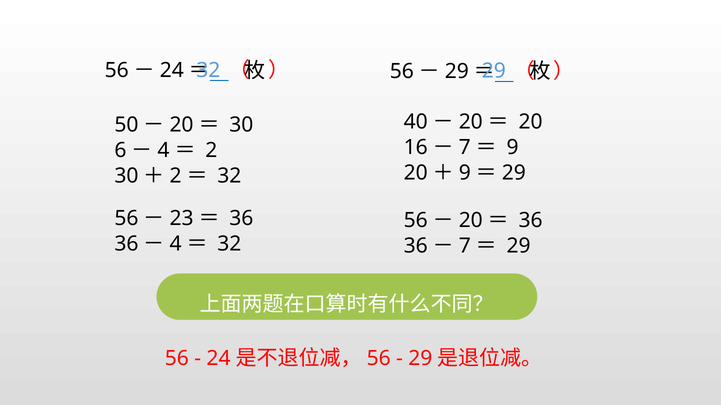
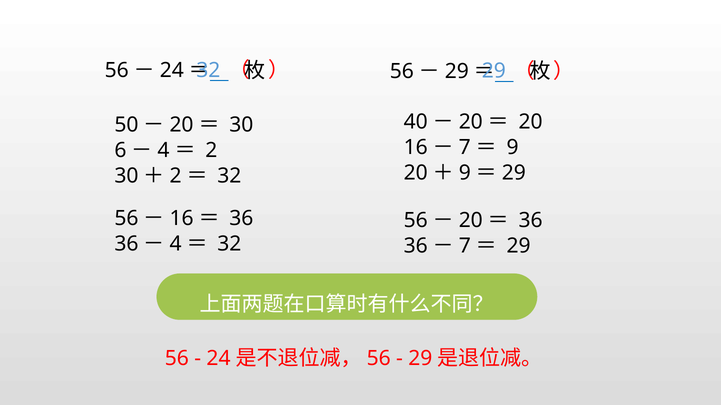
23: 23 -> 16 (182, 219)
